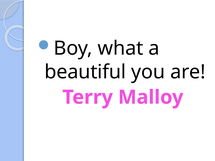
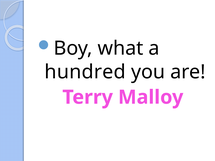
beautiful: beautiful -> hundred (85, 72)
